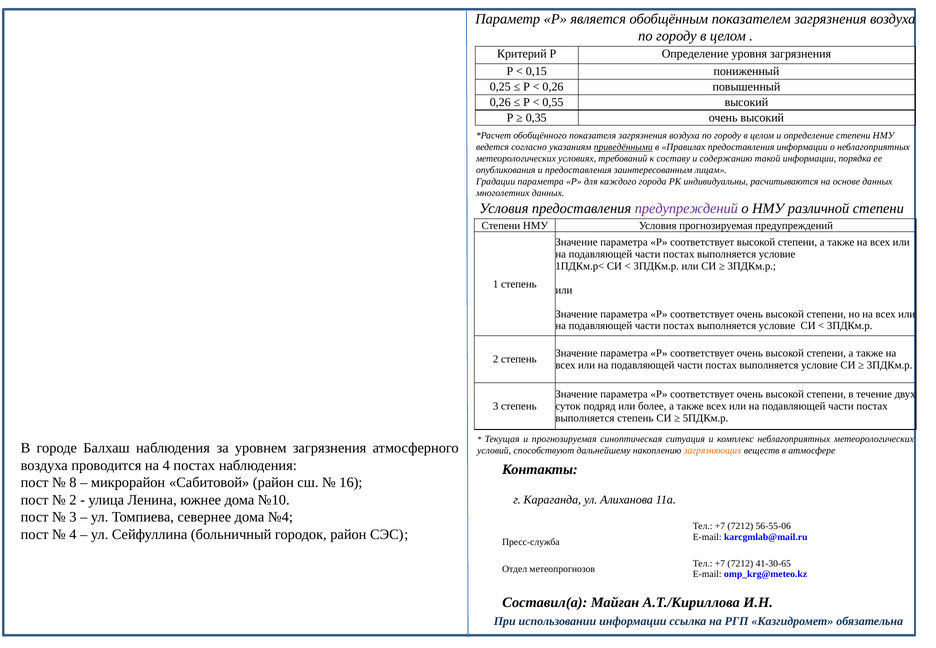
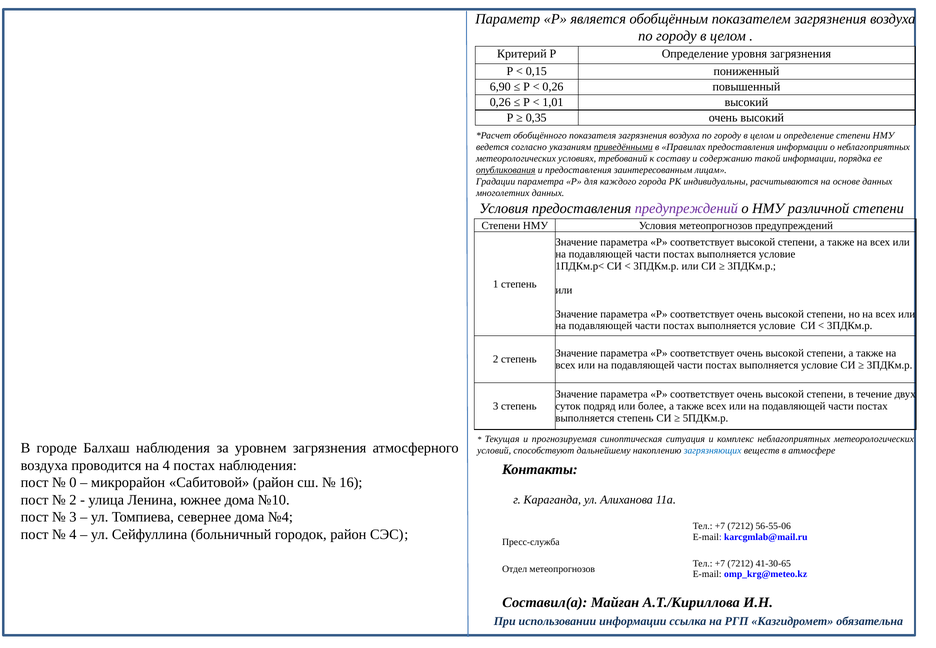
0,25: 0,25 -> 6,90 (500, 87)
0,55: 0,55 -> 1,01 (553, 102)
опубликования underline: none -> present (506, 170)
Условия прогнозируемая: прогнозируемая -> метеопрогнозов (716, 225)
загрязняющих colour: orange -> blue (713, 450)
8: 8 -> 0 (73, 483)
